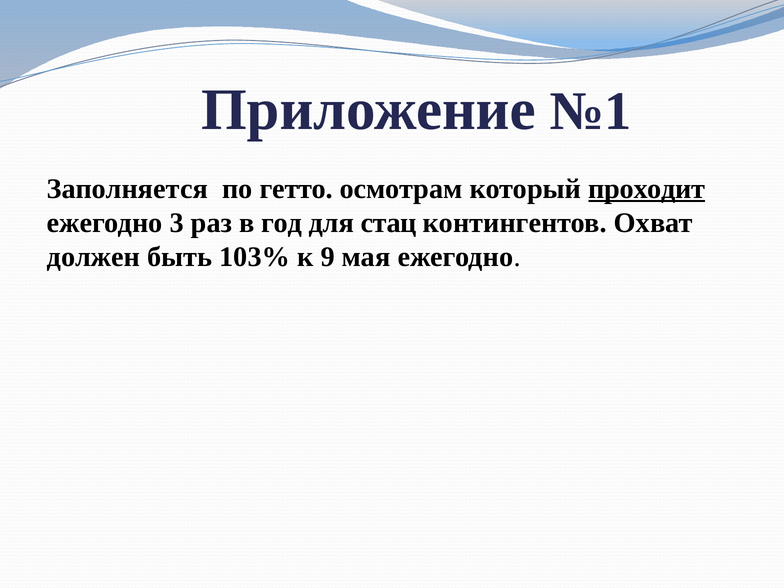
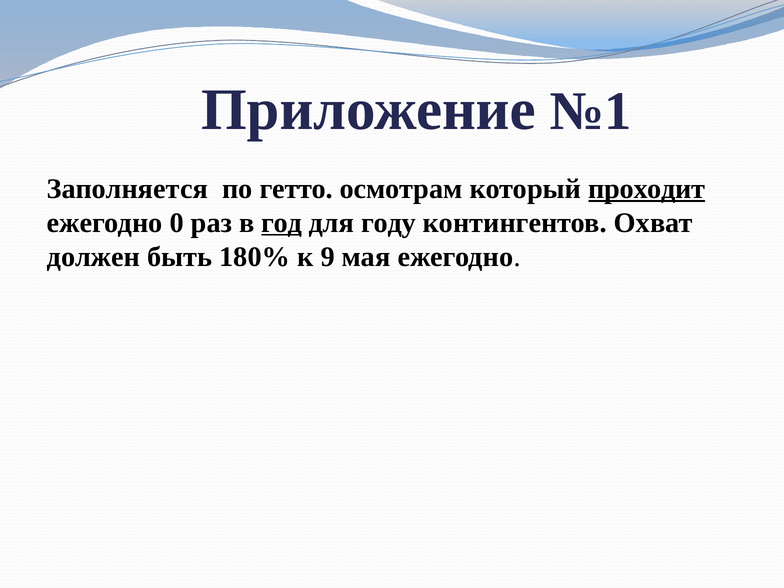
3: 3 -> 0 (177, 223)
год underline: none -> present (282, 223)
стац: стац -> году (389, 223)
103%: 103% -> 180% (255, 257)
